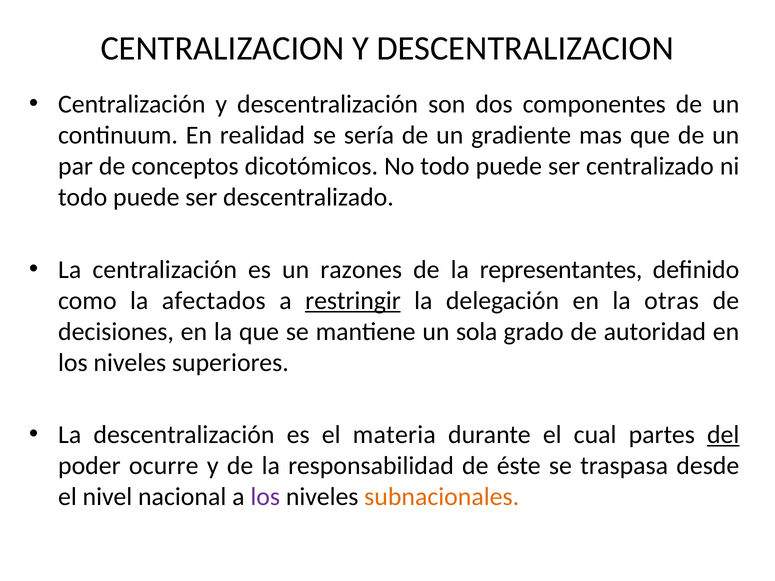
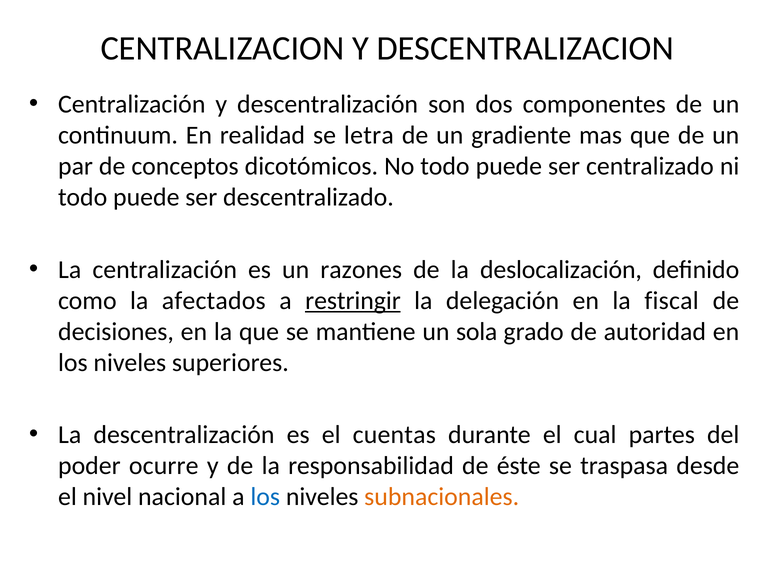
sería: sería -> letra (369, 135)
representantes: representantes -> deslocalización (561, 270)
otras: otras -> fiscal (672, 301)
materia: materia -> cuentas (394, 435)
del underline: present -> none (723, 435)
los colour: purple -> blue (265, 497)
